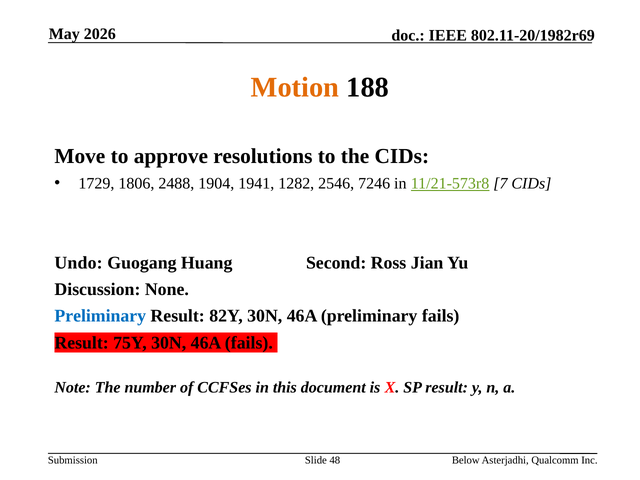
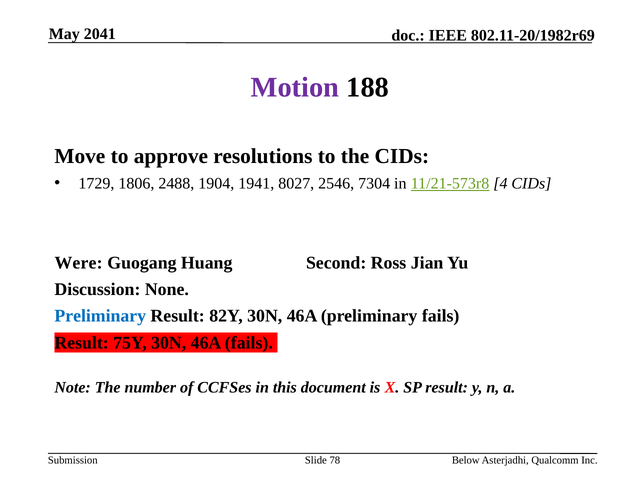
2026: 2026 -> 2041 (100, 34)
Motion colour: orange -> purple (295, 87)
1282: 1282 -> 8027 (296, 184)
7246: 7246 -> 7304 (374, 184)
7: 7 -> 4 (500, 184)
Undo: Undo -> Were (79, 263)
48: 48 -> 78 (335, 460)
